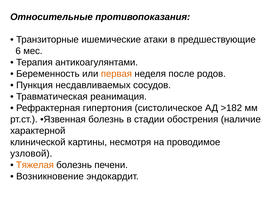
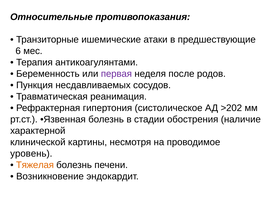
первая colour: orange -> purple (116, 74)
>182: >182 -> >202 (231, 108)
узловой: узловой -> уровень (31, 153)
